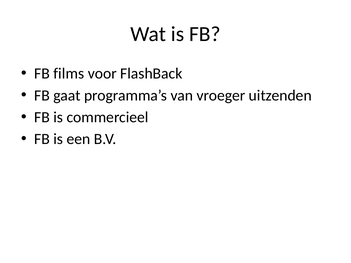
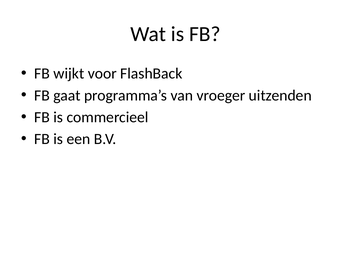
films: films -> wijkt (69, 74)
